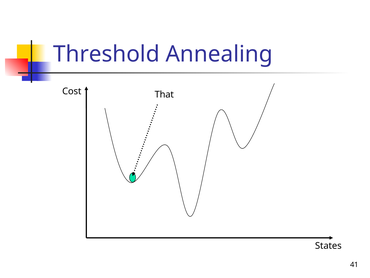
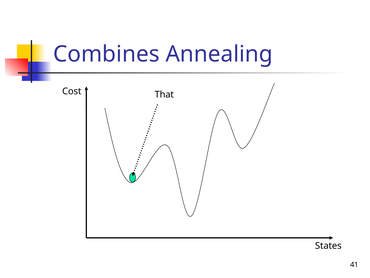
Threshold: Threshold -> Combines (106, 54)
